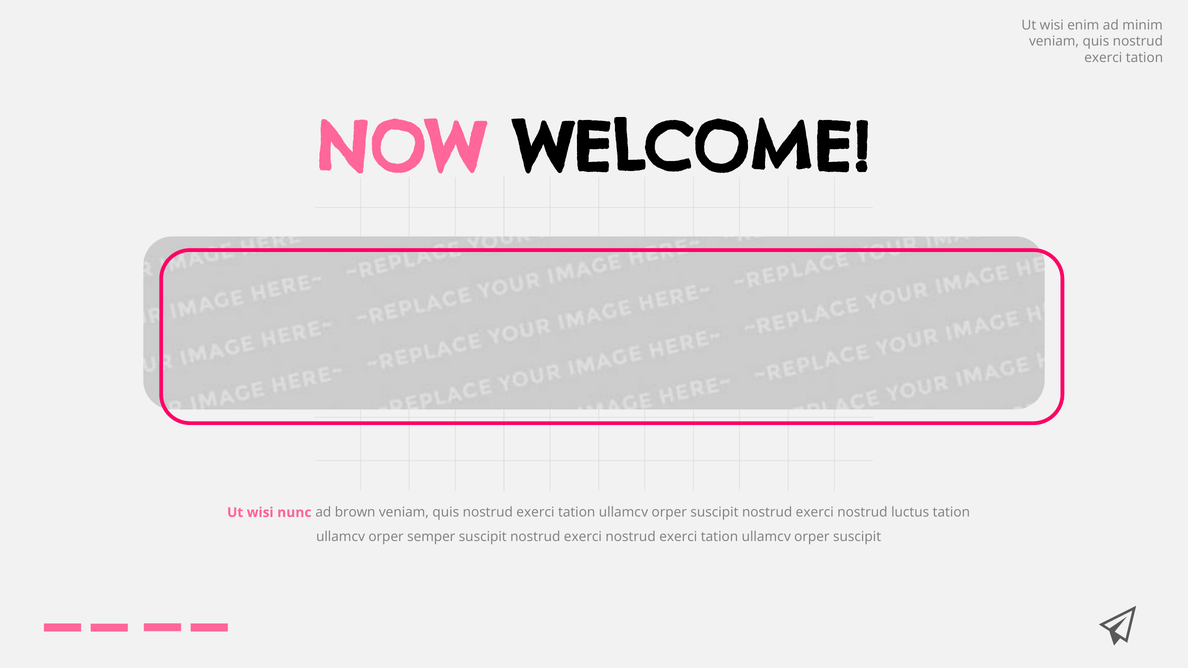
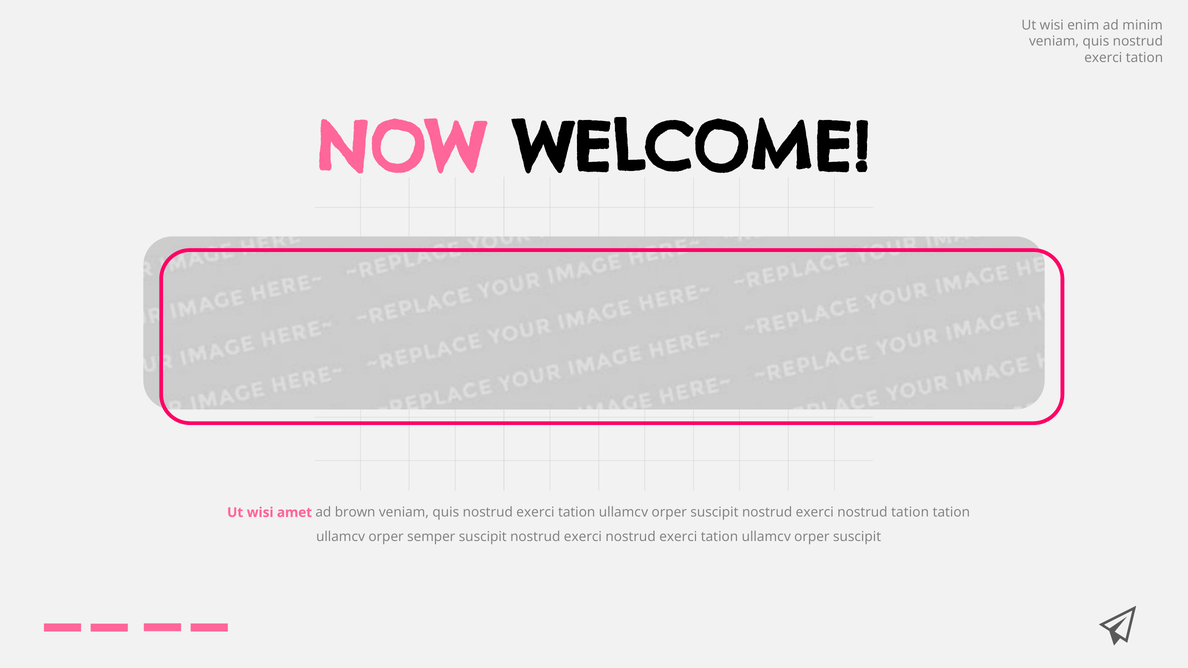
nunc: nunc -> amet (294, 513)
nostrud luctus: luctus -> tation (910, 513)
